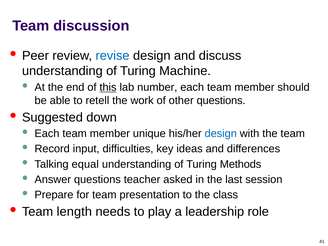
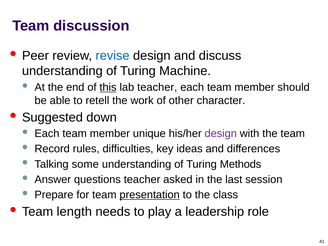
lab number: number -> teacher (157, 87)
other questions: questions -> character (221, 100)
design colour: blue -> purple (221, 134)
input: input -> rules (86, 149)
equal: equal -> some (85, 164)
presentation underline: none -> present (150, 195)
